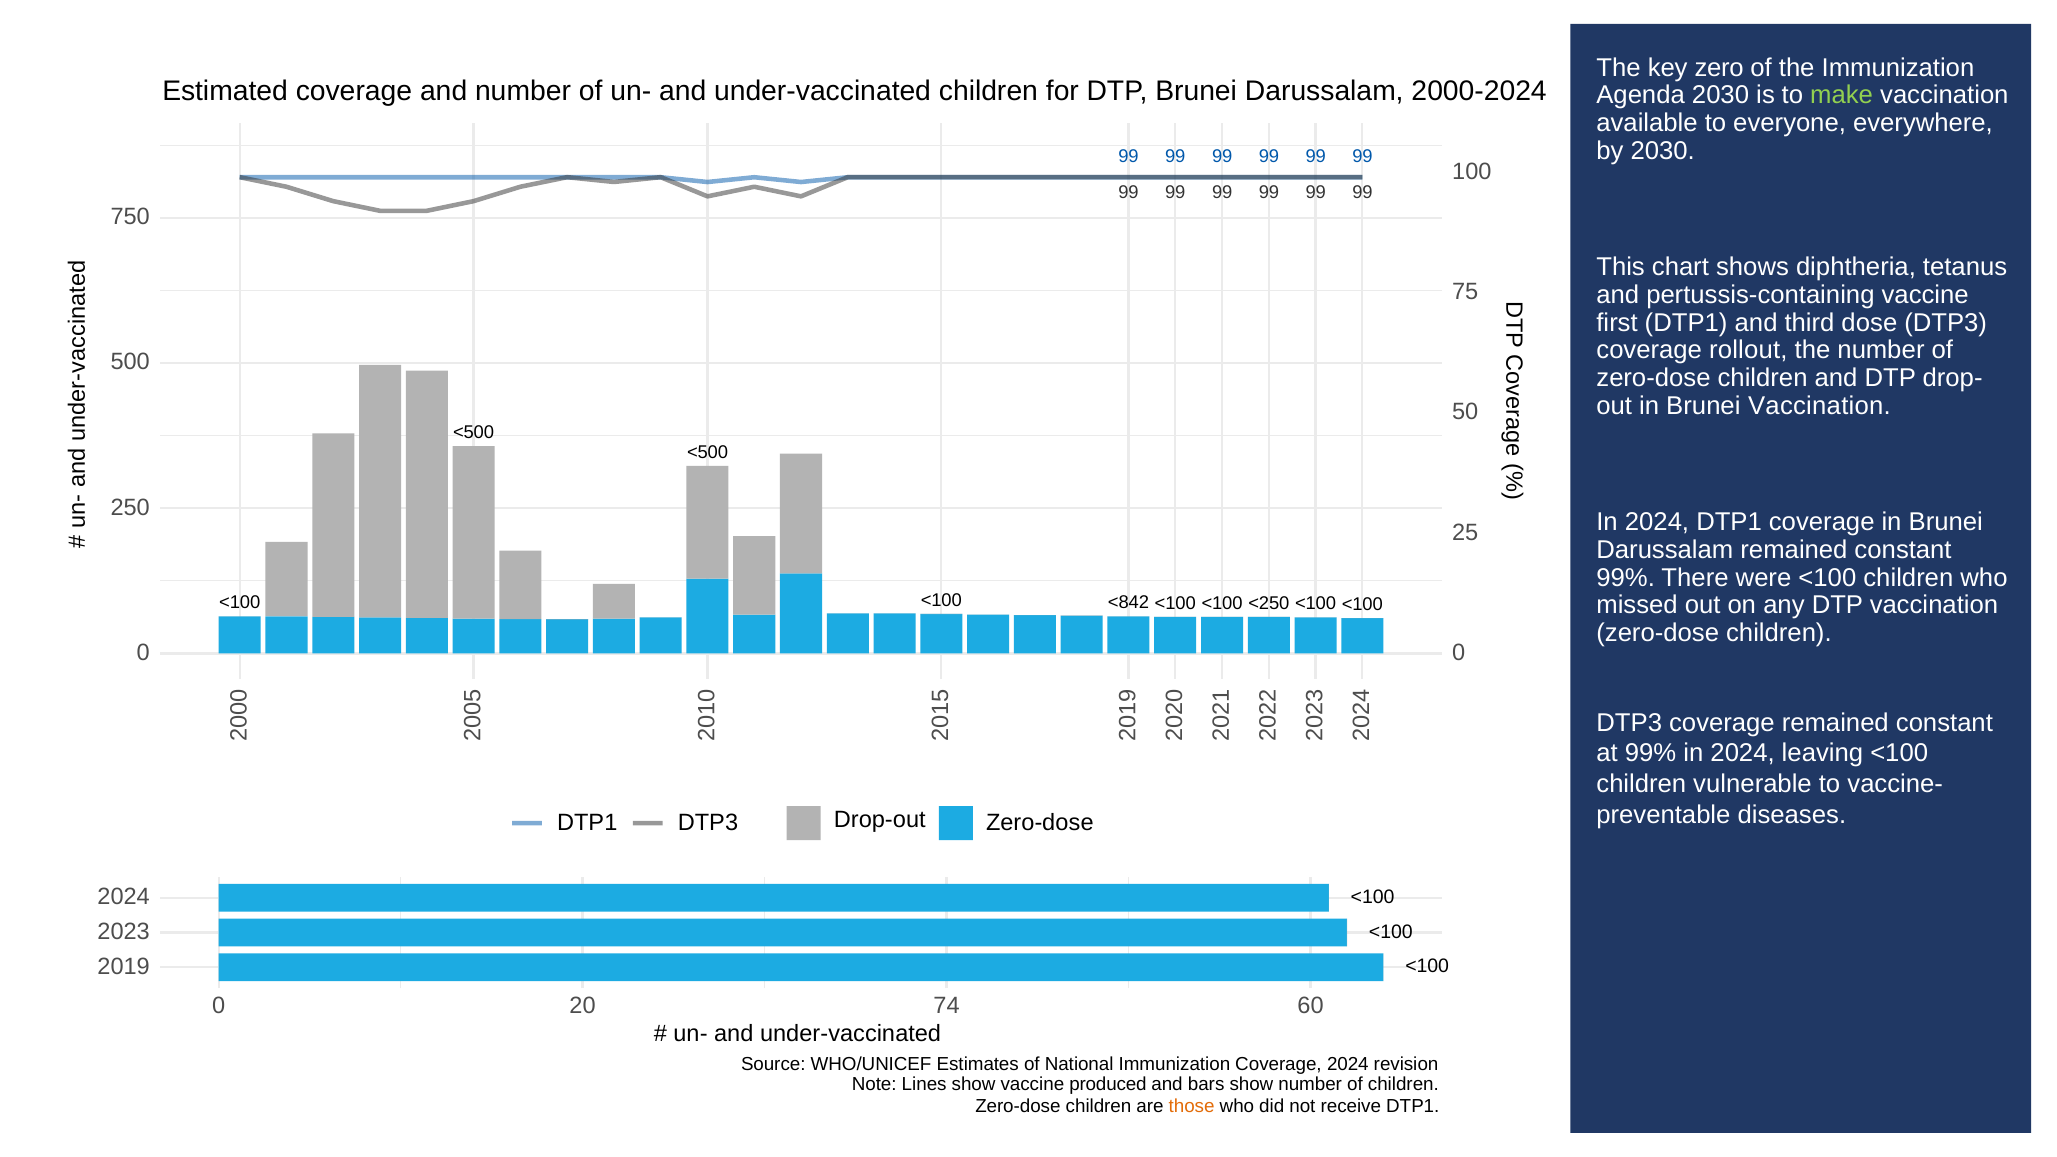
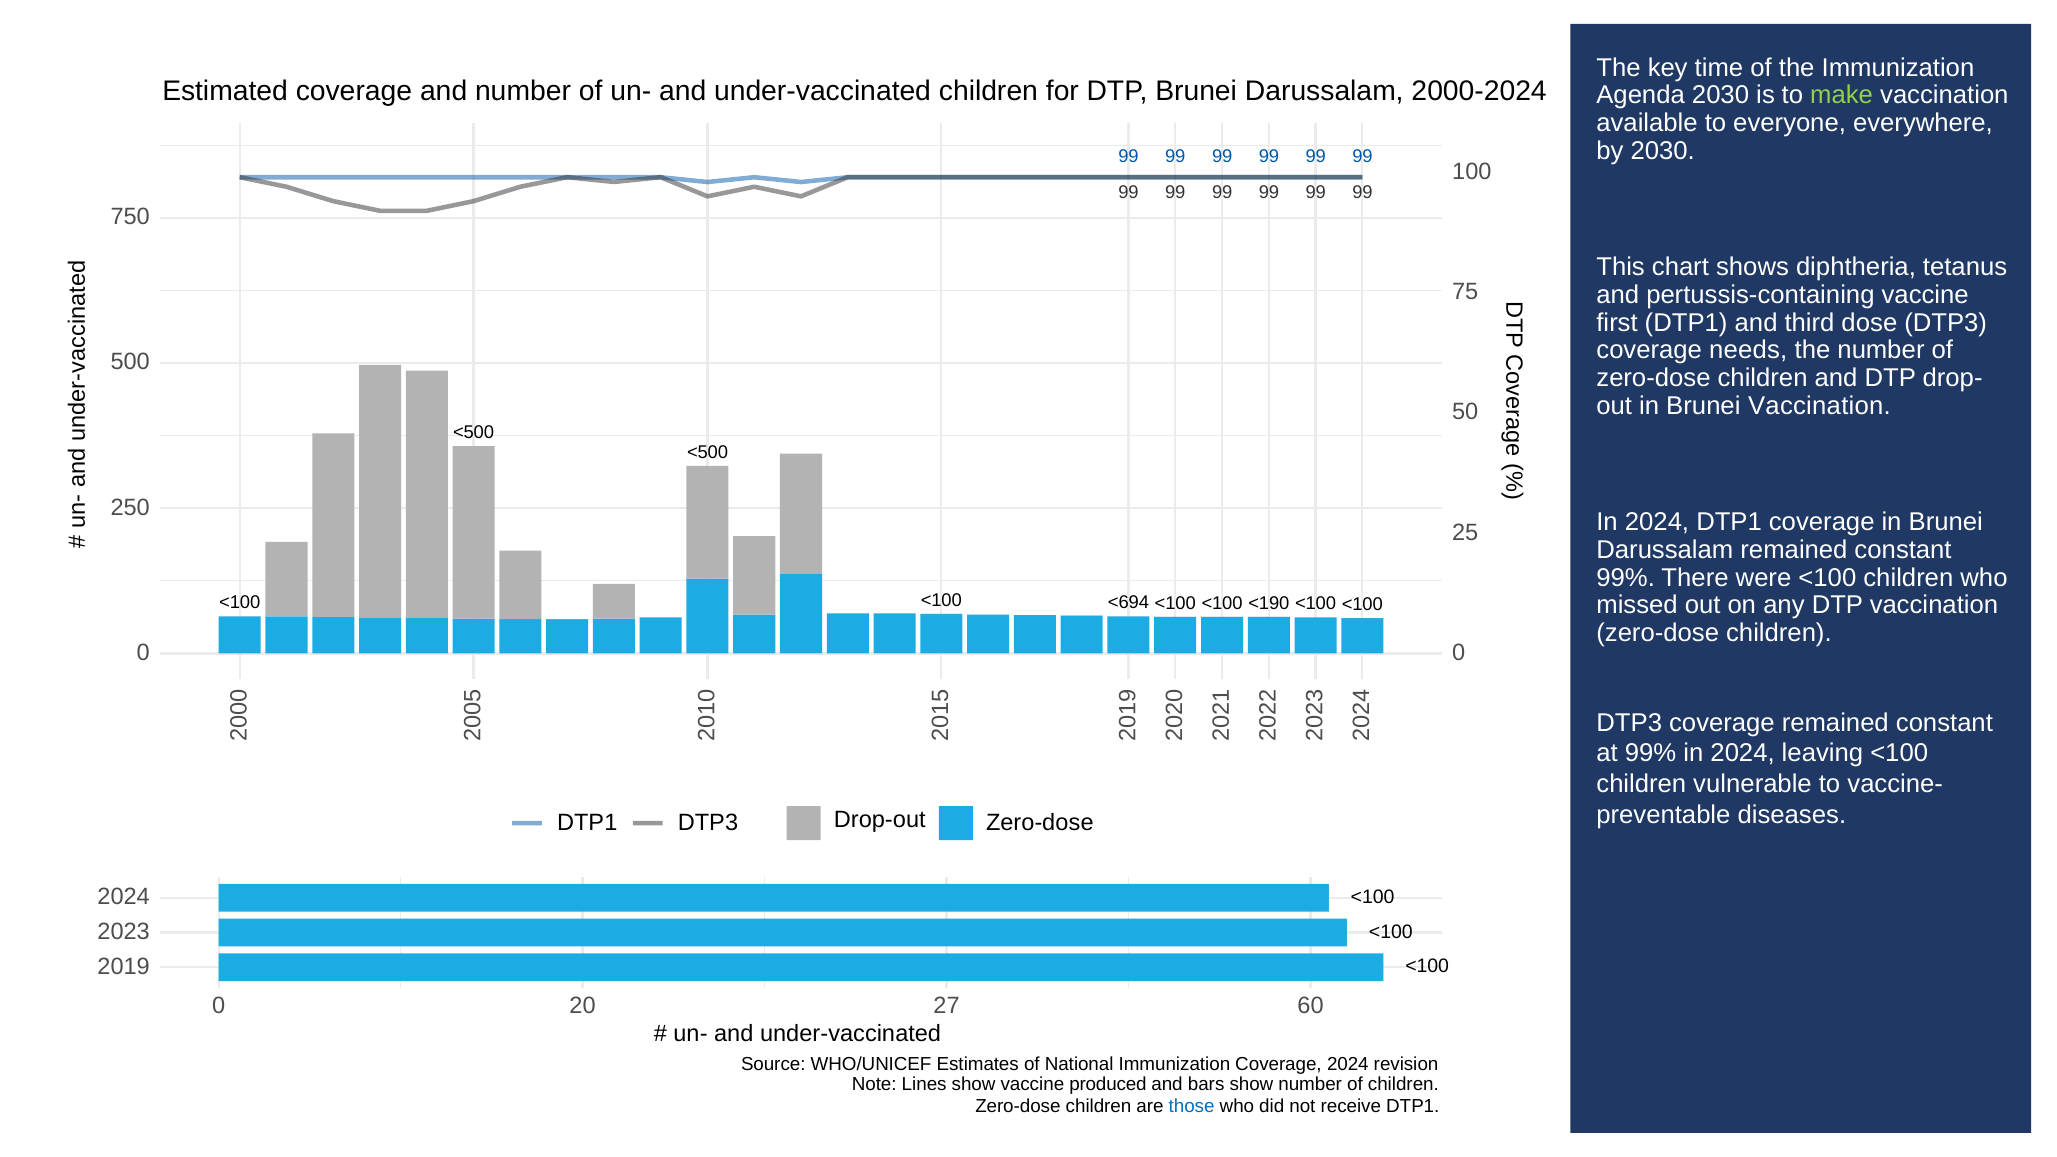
zero: zero -> time (1719, 68)
rollout: rollout -> needs (1748, 350)
<842: <842 -> <694 (1129, 602)
<250: <250 -> <190 (1269, 603)
74: 74 -> 27 (947, 1006)
those colour: orange -> blue (1192, 1107)
